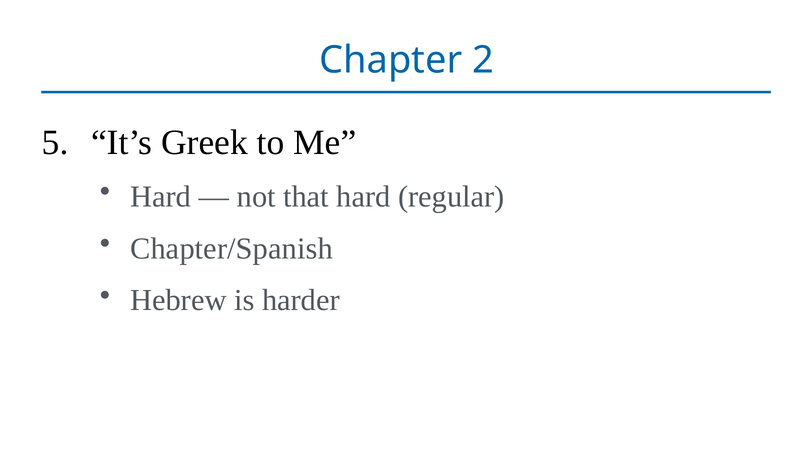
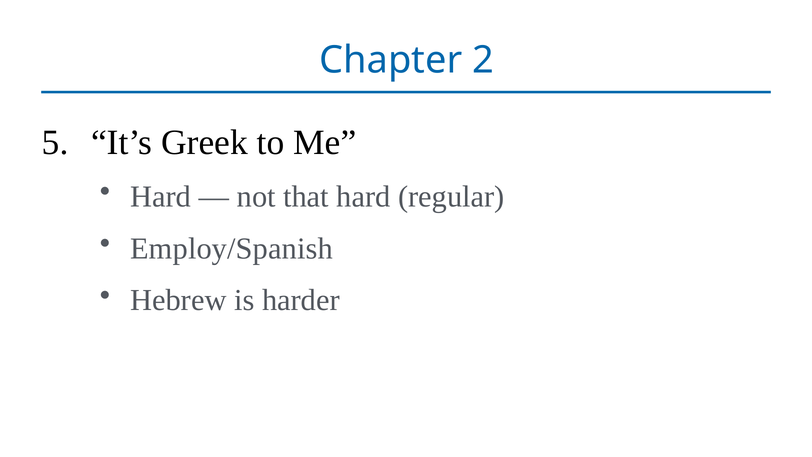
Chapter/Spanish: Chapter/Spanish -> Employ/Spanish (232, 249)
